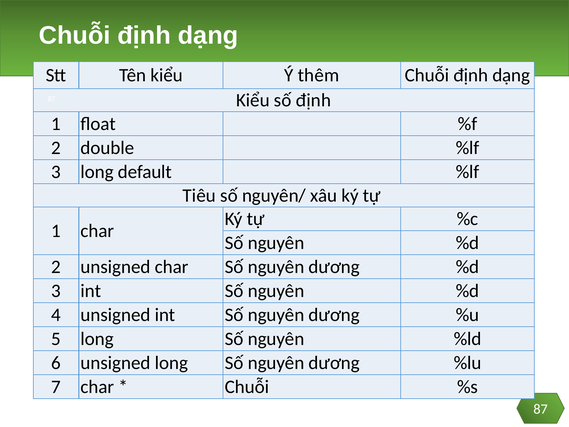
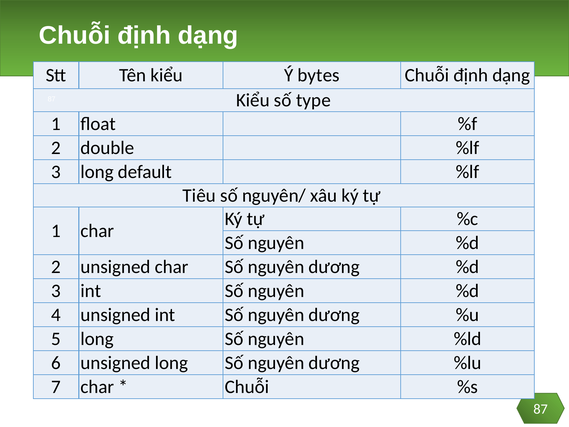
thêm: thêm -> bytes (319, 75)
số định: định -> type (313, 100)
